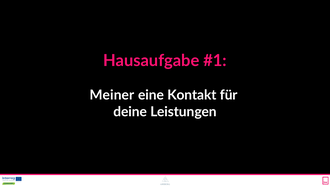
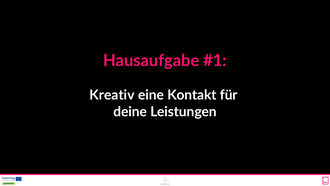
Meiner: Meiner -> Kreativ (112, 95)
